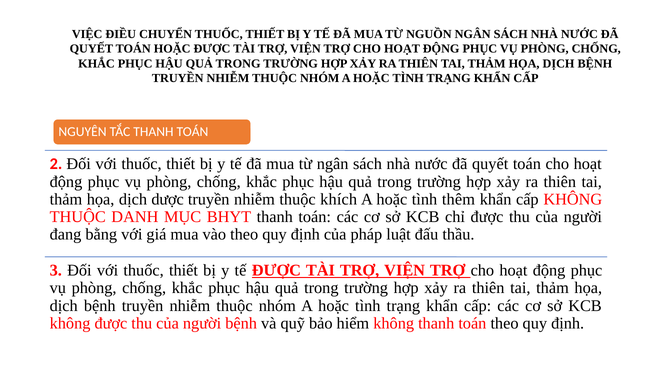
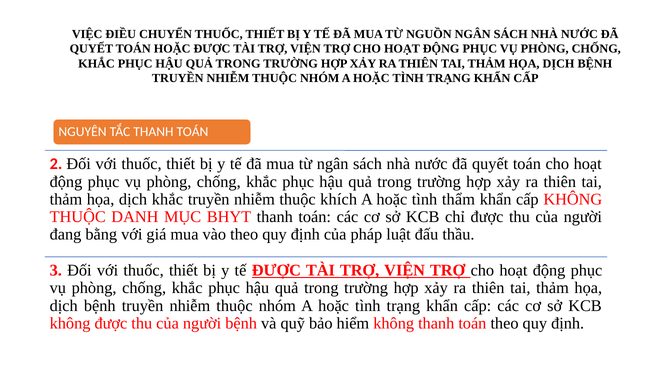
dịch dược: dược -> khắc (167, 199)
thêm: thêm -> thẩm (458, 199)
